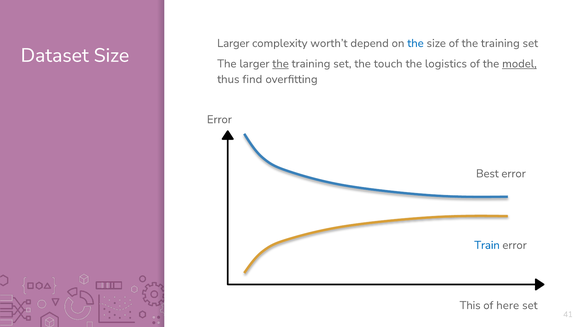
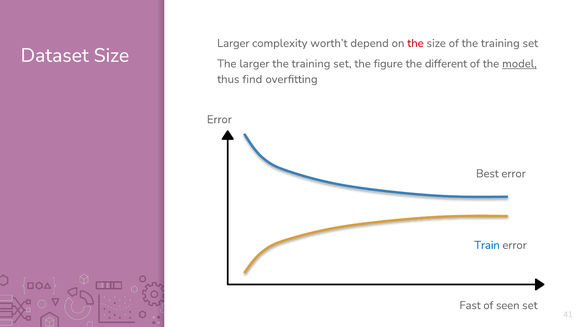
the colour: blue -> red (416, 43)
the underline: present -> none (281, 64)
touch: touch -> figure (388, 64)
logistics: logistics -> different (446, 64)
This: This -> Fast (470, 305)
here: here -> seen (508, 305)
